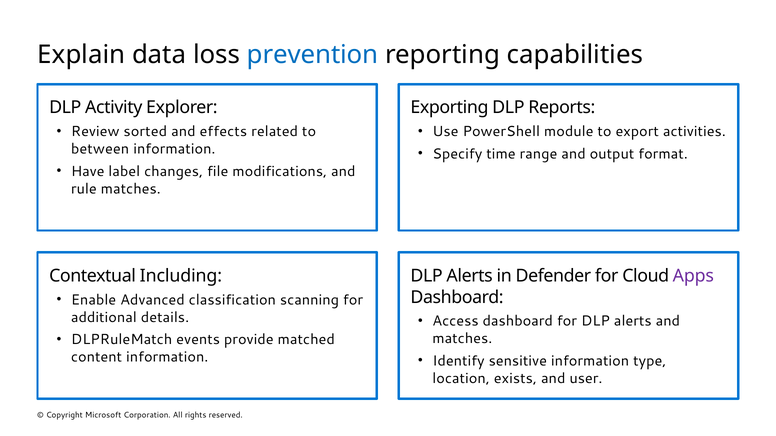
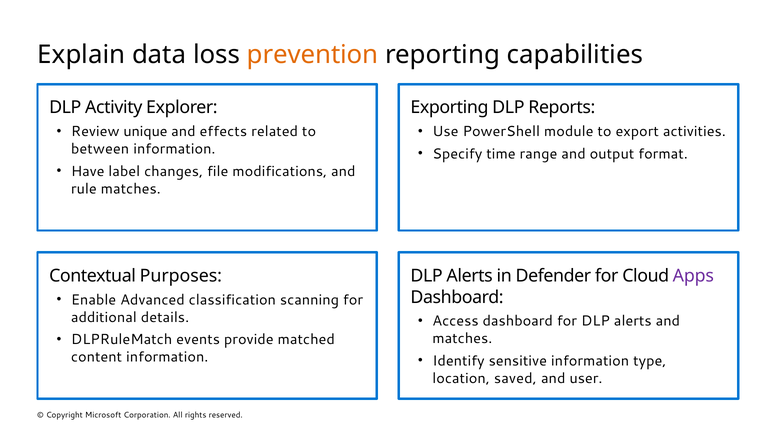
prevention colour: blue -> orange (313, 55)
sorted: sorted -> unique (145, 132)
Including: Including -> Purposes (181, 276)
exists: exists -> saved (515, 379)
